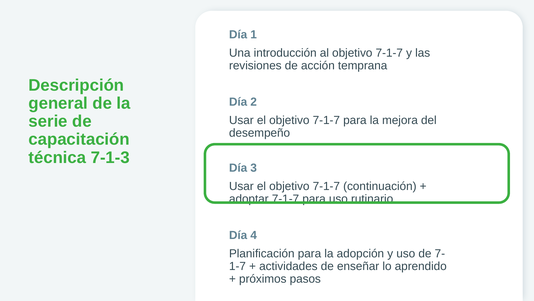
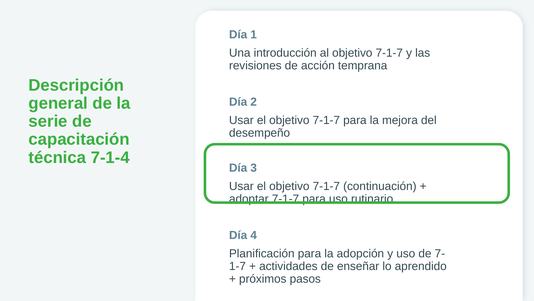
7-1-3: 7-1-3 -> 7-1-4 (110, 157)
